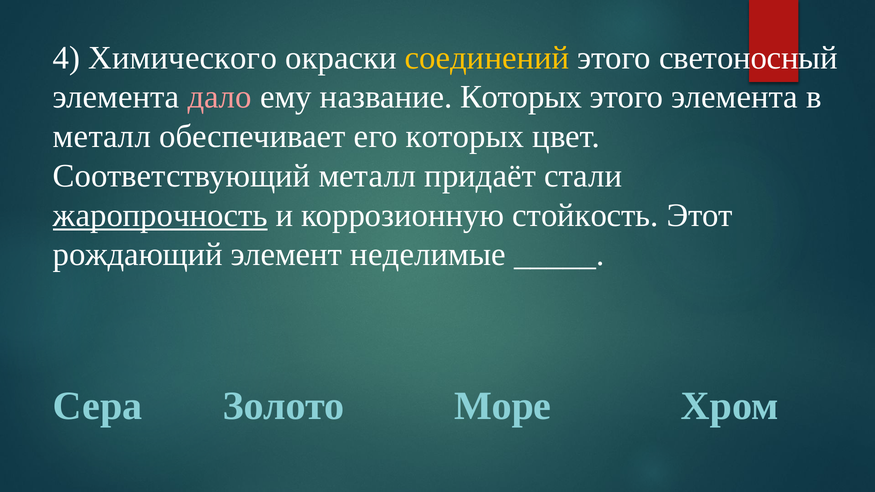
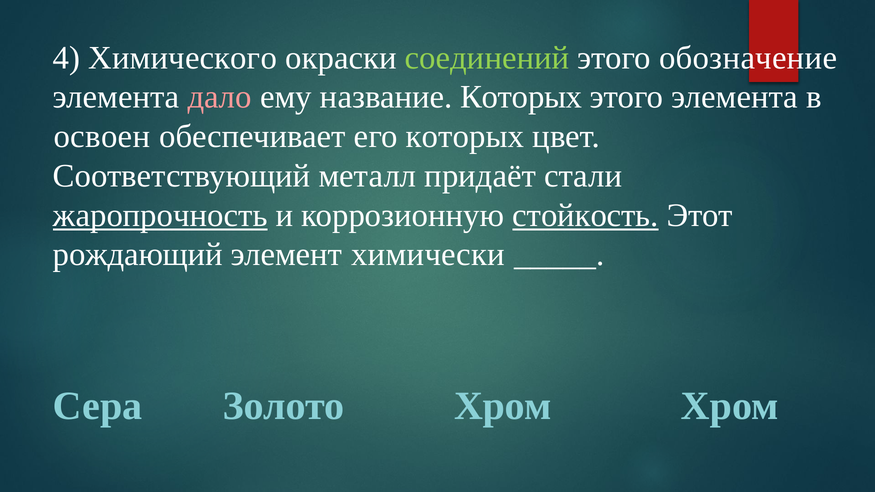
соединений colour: yellow -> light green (487, 58)
светоносный: светоносный -> обозначение (748, 58)
металл: металл -> освоен (102, 137)
стойкость underline: none -> present (585, 215)
неделимые: неделимые -> химически (428, 255)
Золото Море: Море -> Хром (503, 406)
